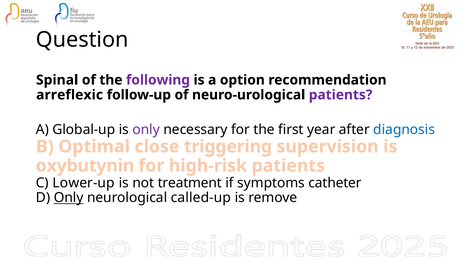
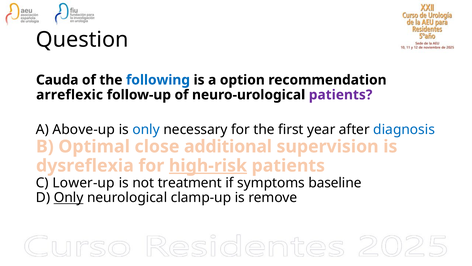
Spinal: Spinal -> Cauda (57, 80)
following colour: purple -> blue (158, 80)
Global-up: Global-up -> Above-up (84, 129)
only colour: purple -> blue (146, 129)
triggering: triggering -> additional (228, 146)
oxybutynin: oxybutynin -> dysreflexia (85, 165)
high-risk underline: none -> present (208, 165)
catheter: catheter -> baseline (335, 182)
called-up: called-up -> clamp-up (201, 197)
